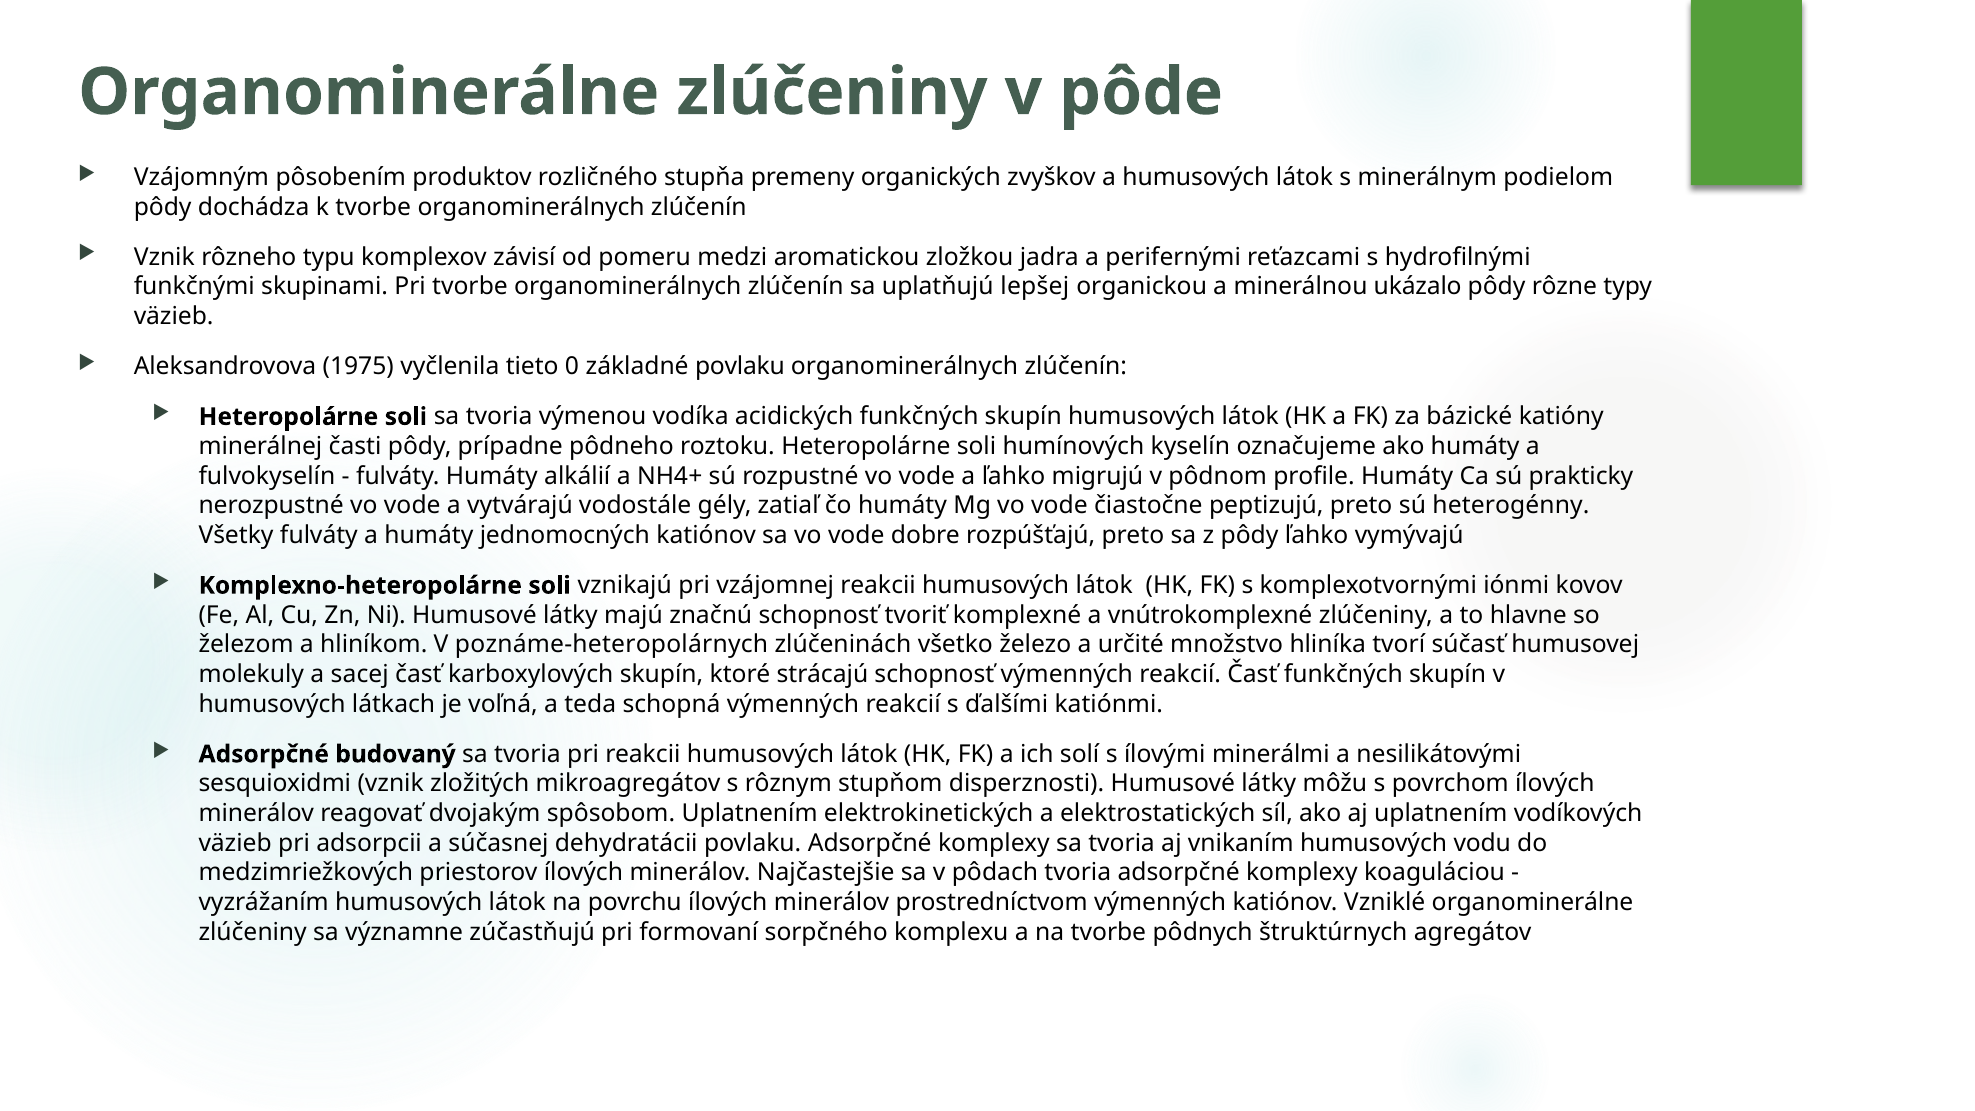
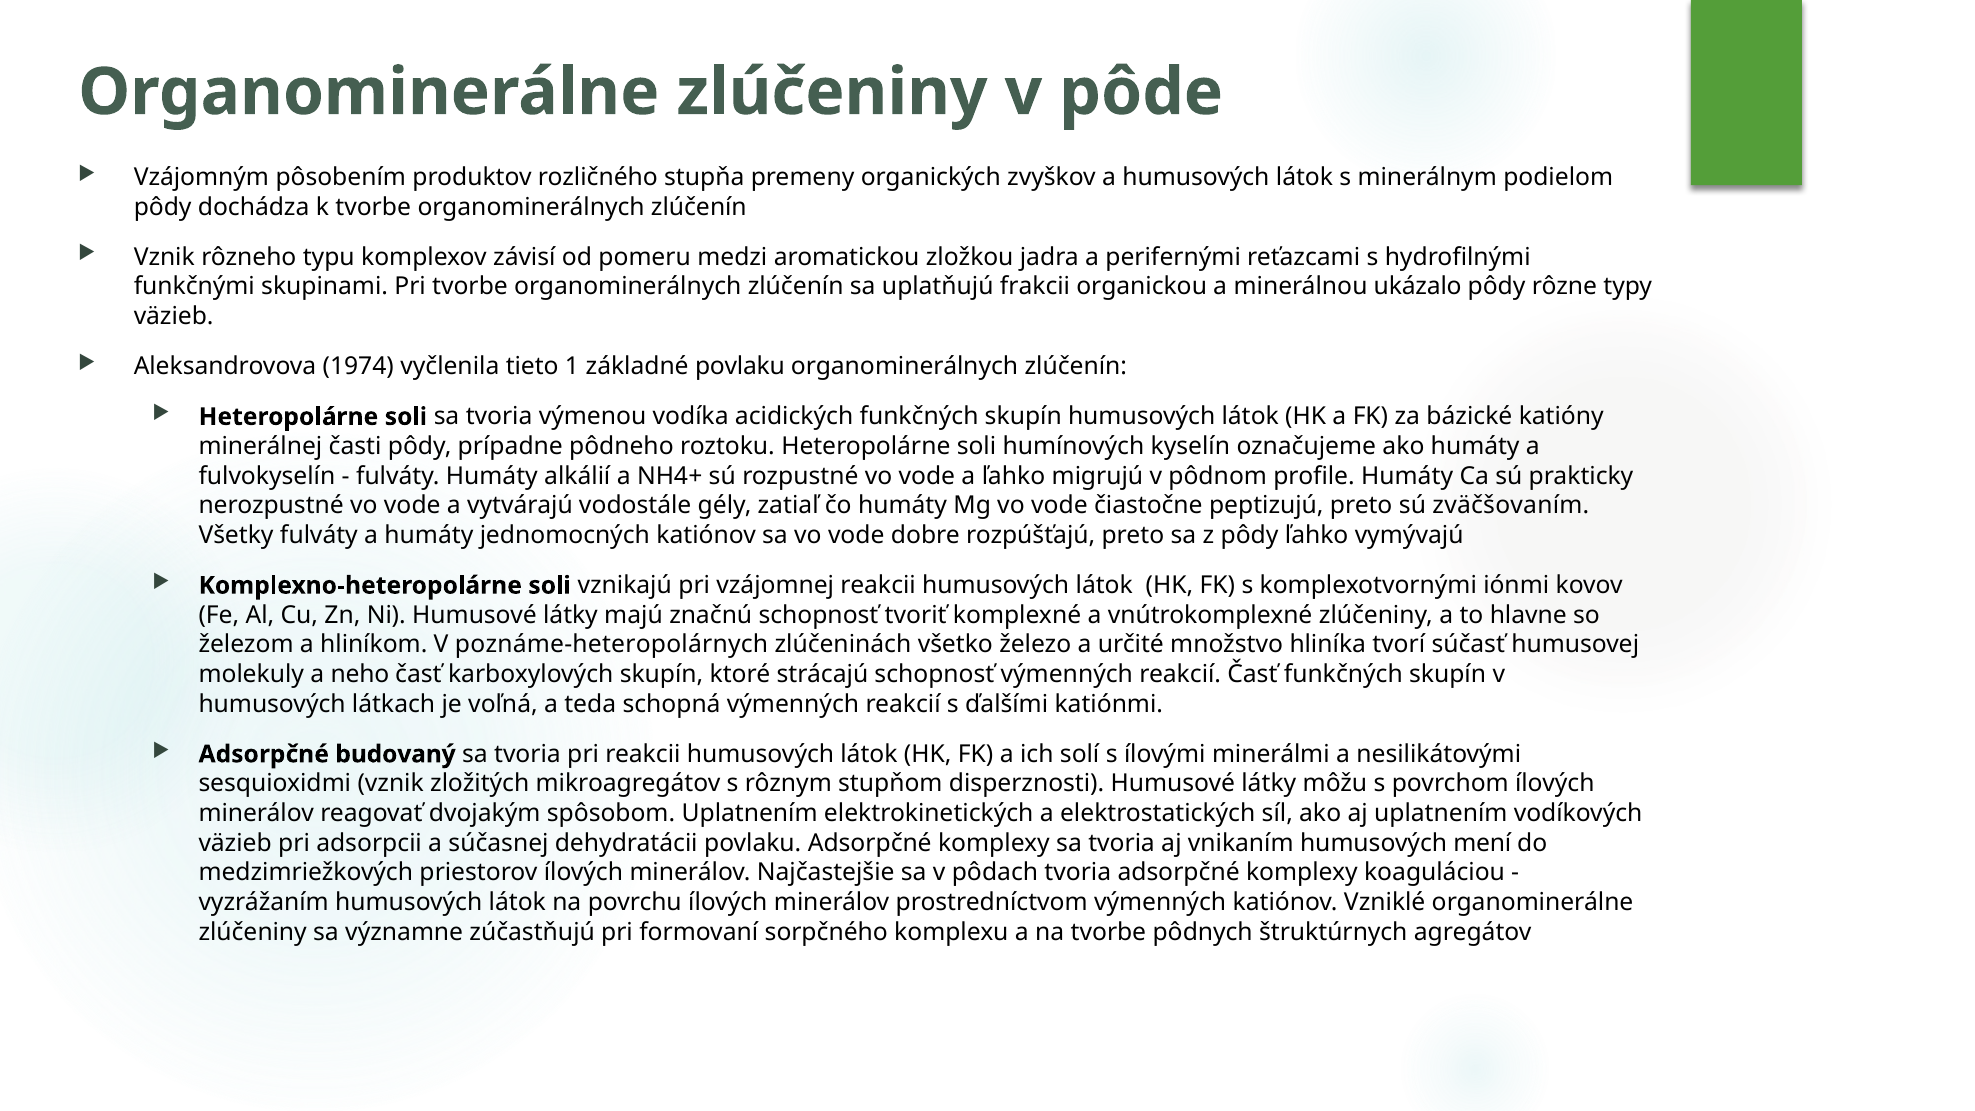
lepšej: lepšej -> frakcii (1035, 287)
1975: 1975 -> 1974 (358, 367)
0: 0 -> 1 (572, 367)
heterogénny: heterogénny -> zväčšovaním (1511, 506)
sacej: sacej -> neho (360, 674)
vodu: vodu -> mení (1482, 843)
